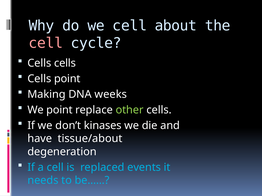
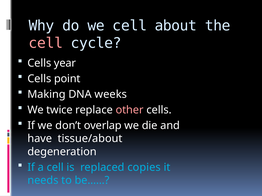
Cells cells: cells -> year (65, 63)
We point: point -> twice (60, 110)
other colour: light green -> pink (130, 110)
kinases: kinases -> overlap (103, 126)
events: events -> copies (144, 168)
